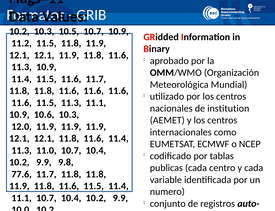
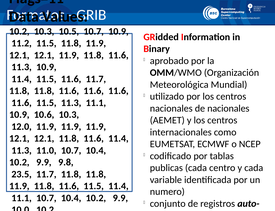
de institution: institution -> nacionales (228, 108)
77.6: 77.6 -> 23.5 (22, 174)
